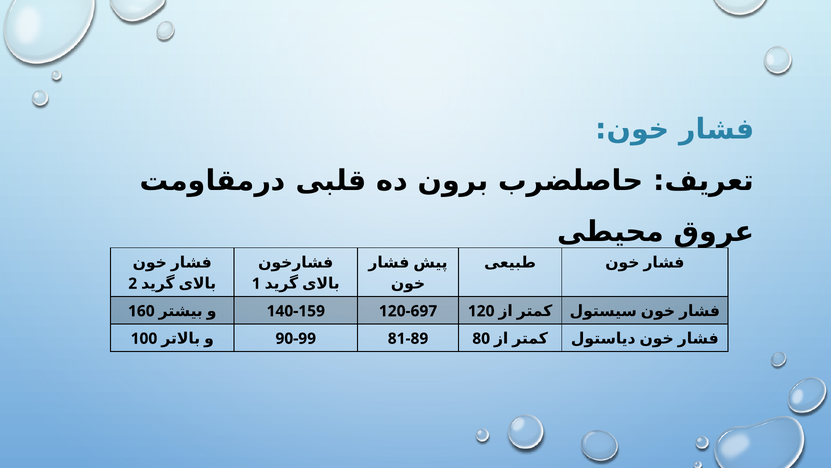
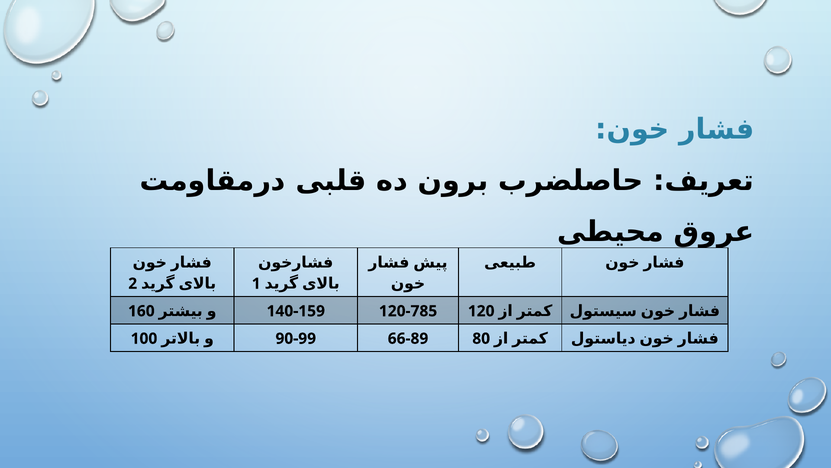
120-697: 120-697 -> 120-785 (408, 311)
81-89: 81-89 -> 66-89 (408, 338)
